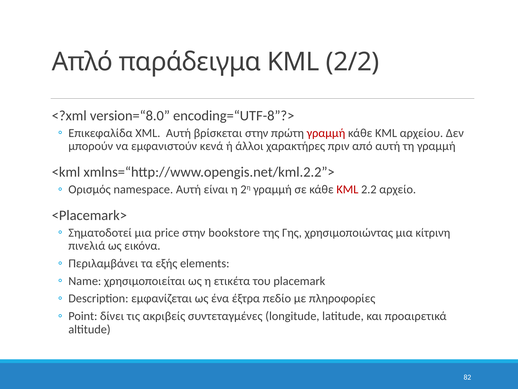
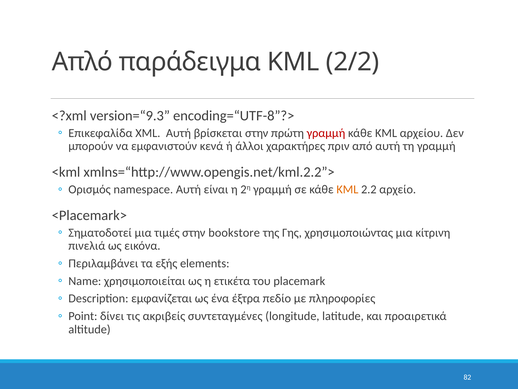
version=“8.0: version=“8.0 -> version=“9.3 (130, 116)
KML colour: red -> orange (347, 189)
price: price -> τιμές (167, 232)
